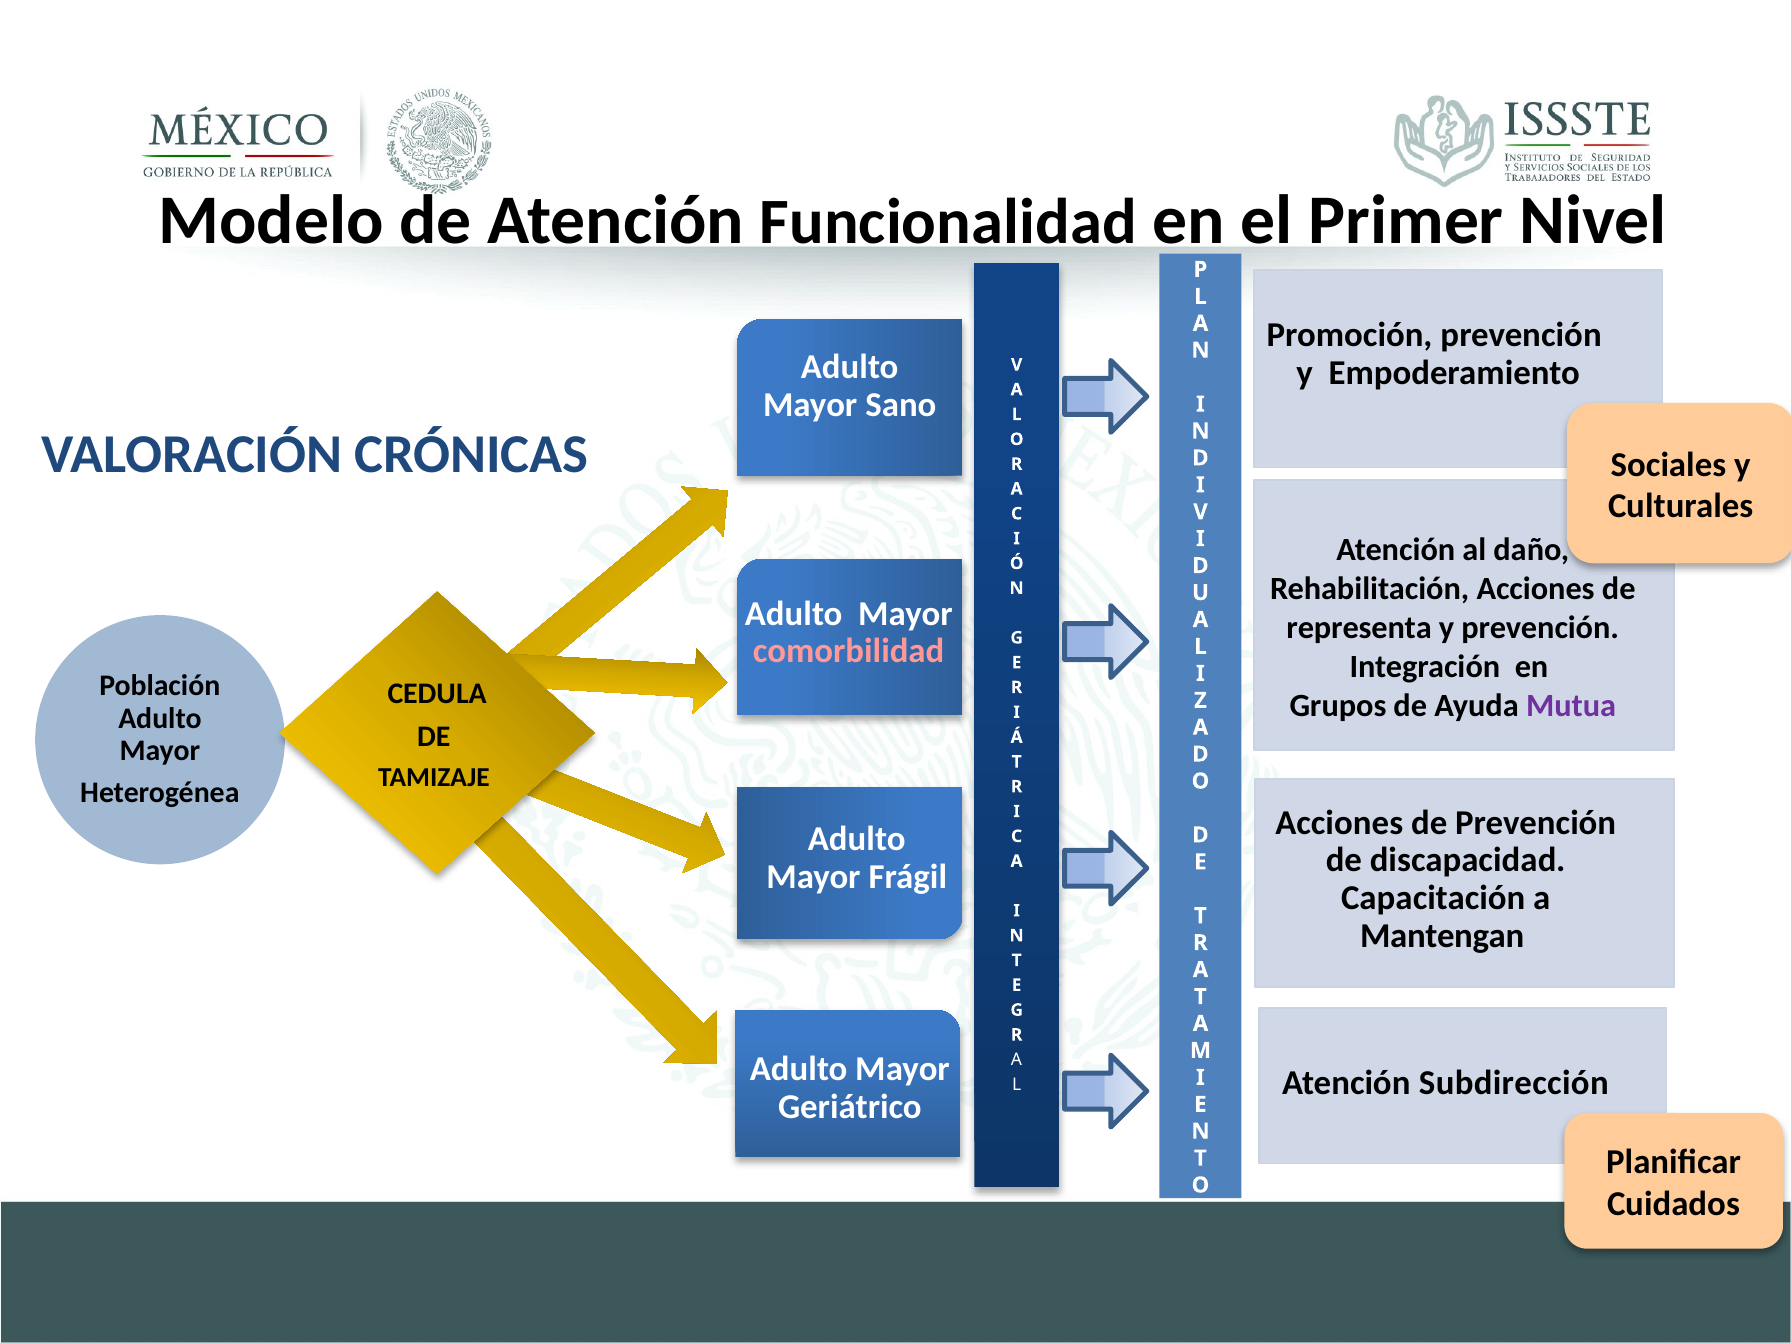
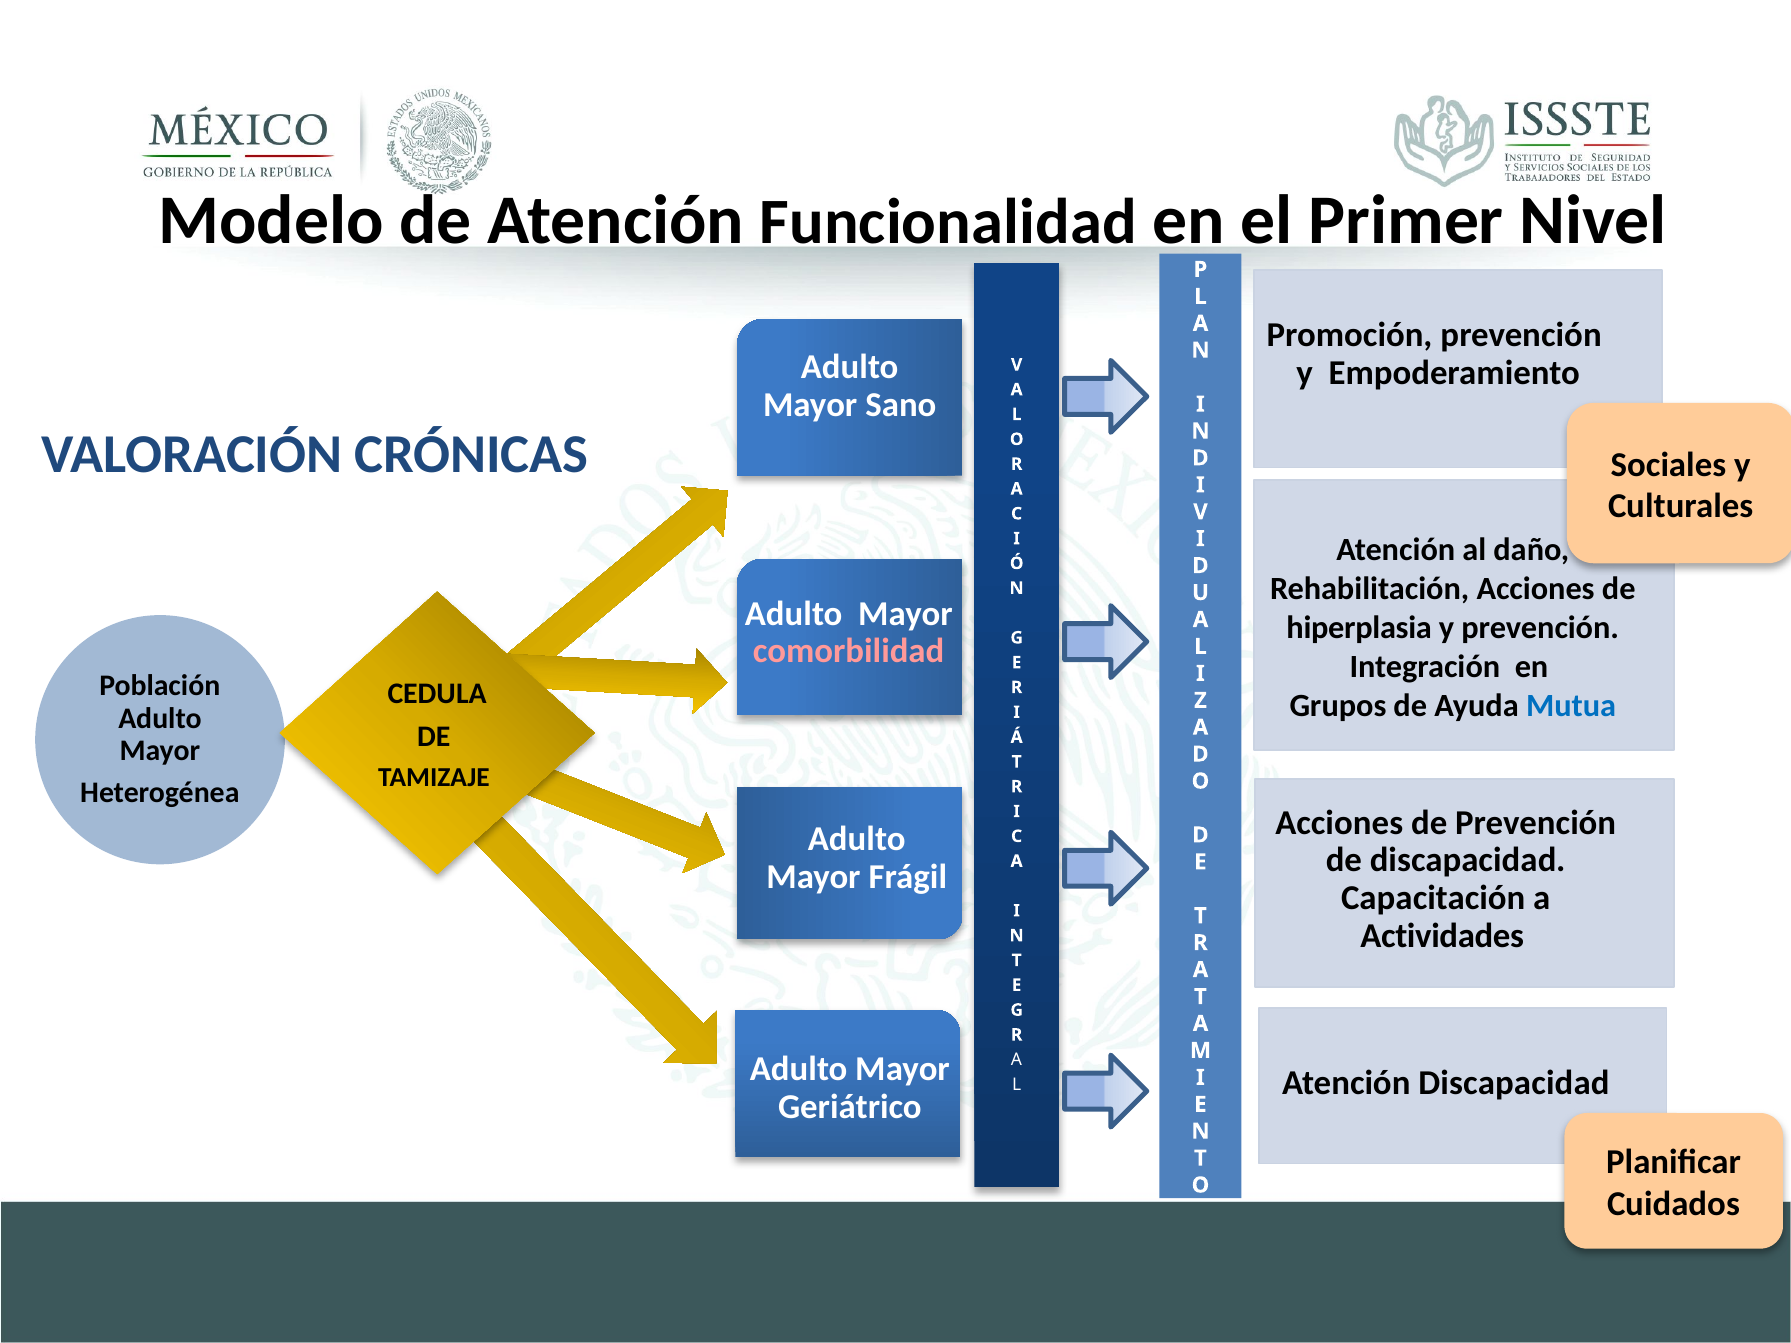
representa: representa -> hiperplasia (1359, 628)
Mutua colour: purple -> blue (1571, 706)
Mantengan: Mantengan -> Actividades (1442, 936)
Atención Subdirección: Subdirección -> Discapacidad (1514, 1083)
